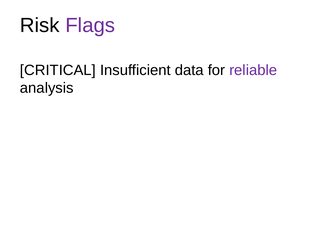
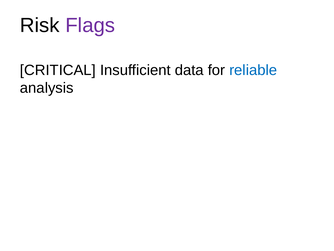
reliable colour: purple -> blue (253, 70)
